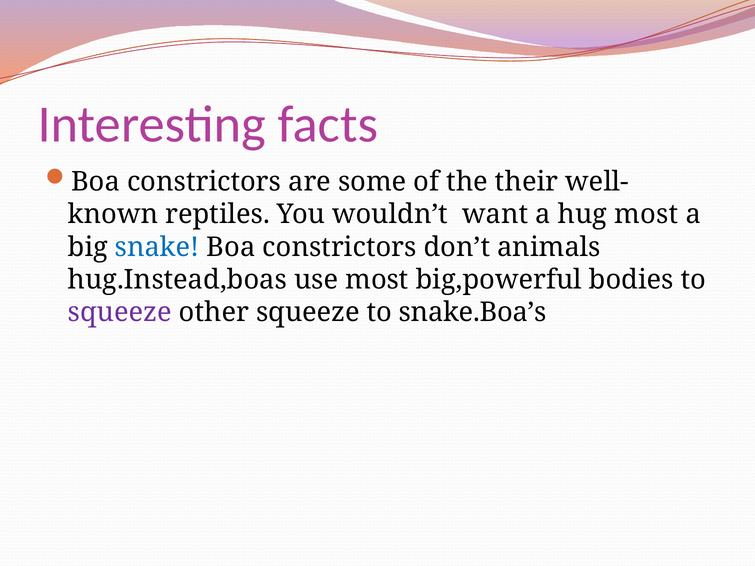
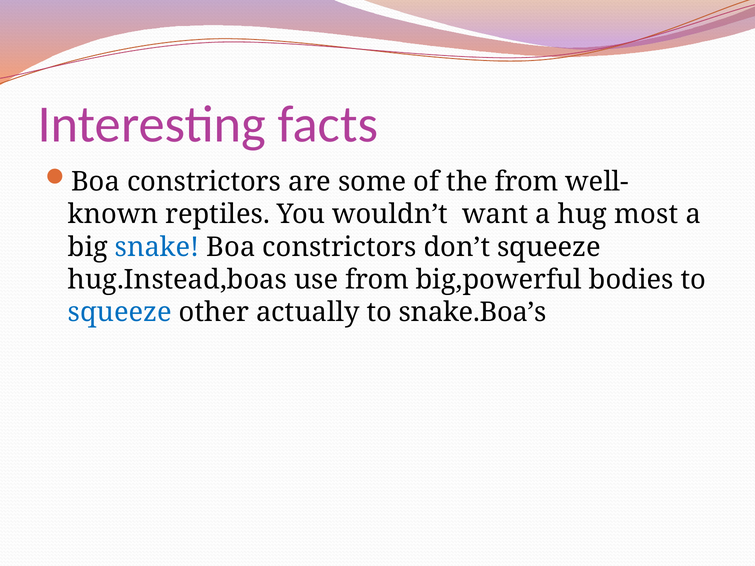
the their: their -> from (527, 182)
don’t animals: animals -> squeeze (549, 247)
use most: most -> from (377, 280)
squeeze colour: purple -> blue (120, 313)
other squeeze: squeeze -> actually (308, 313)
